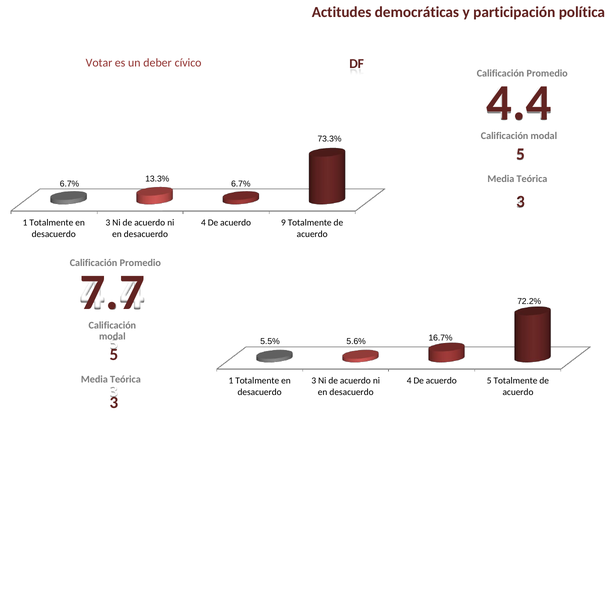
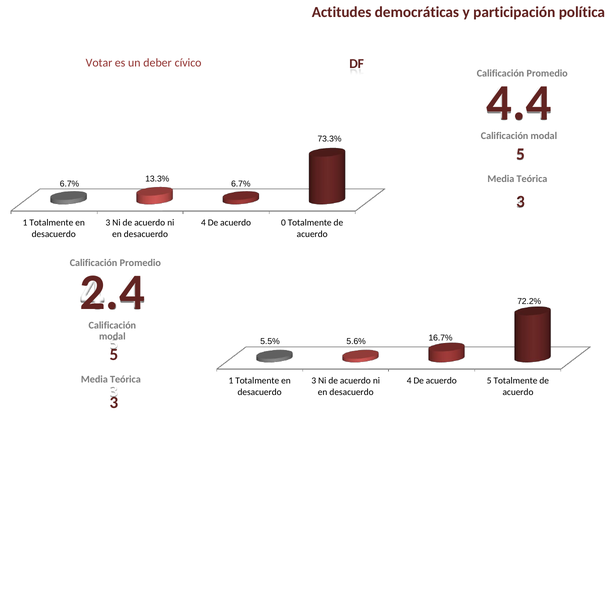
9: 9 -> 0 (283, 223)
7.7: 7.7 -> 2.4 (112, 292)
